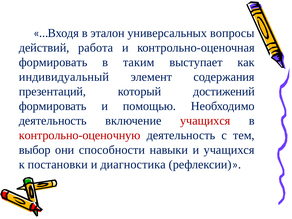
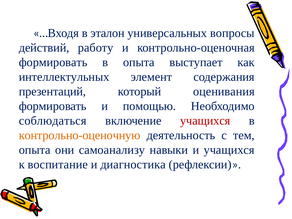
работа: работа -> работу (96, 48)
в таким: таким -> опыта (139, 62)
индивидуальный: индивидуальный -> интеллектульных (64, 77)
достижений: достижений -> оценивания (224, 92)
деятельность: деятельность -> соблюдаться (53, 121)
контрольно-оценочную colour: red -> orange (80, 135)
выбор: выбор -> опыта (35, 150)
способности: способности -> самоанализу (112, 150)
постановки: постановки -> воспитание (58, 165)
